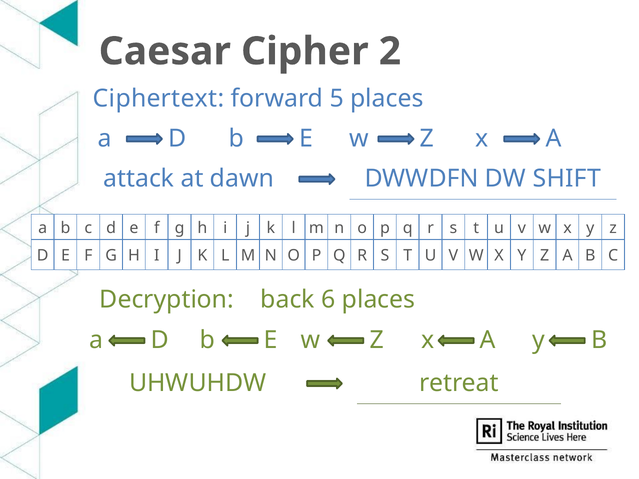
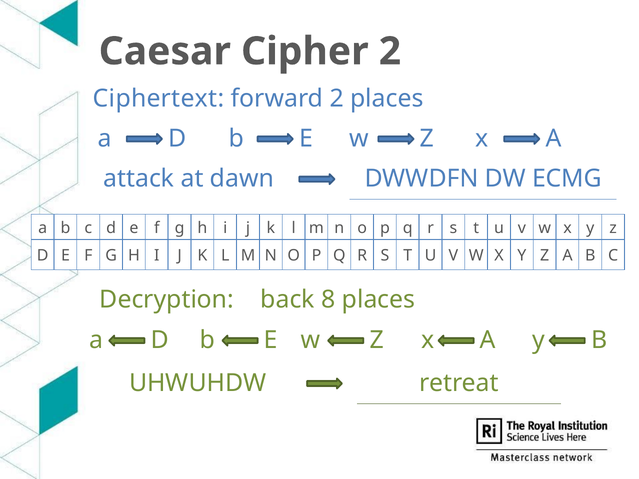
forward 5: 5 -> 2 (337, 98)
SHIFT: SHIFT -> ECMG (567, 179)
6: 6 -> 8 (328, 300)
